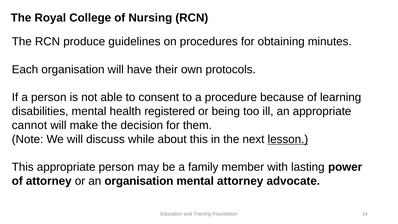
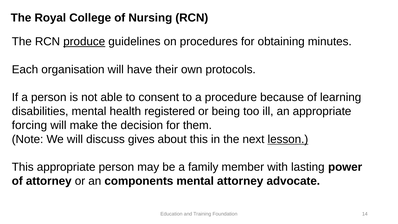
produce underline: none -> present (84, 42)
cannot: cannot -> forcing (29, 125)
while: while -> gives (141, 139)
an organisation: organisation -> components (139, 181)
